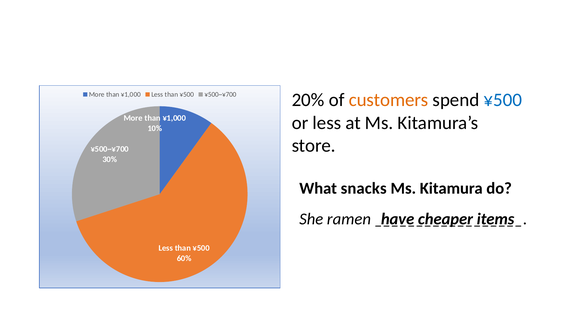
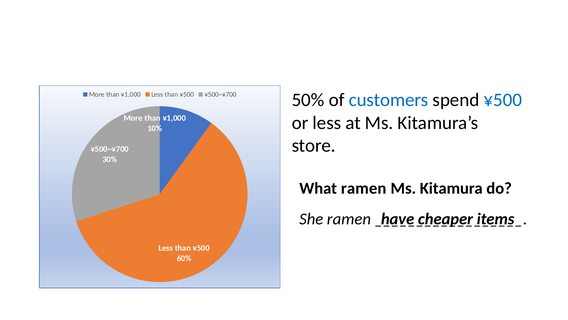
20%: 20% -> 50% (308, 100)
customers colour: orange -> blue (389, 100)
What snacks: snacks -> ramen (364, 188)
